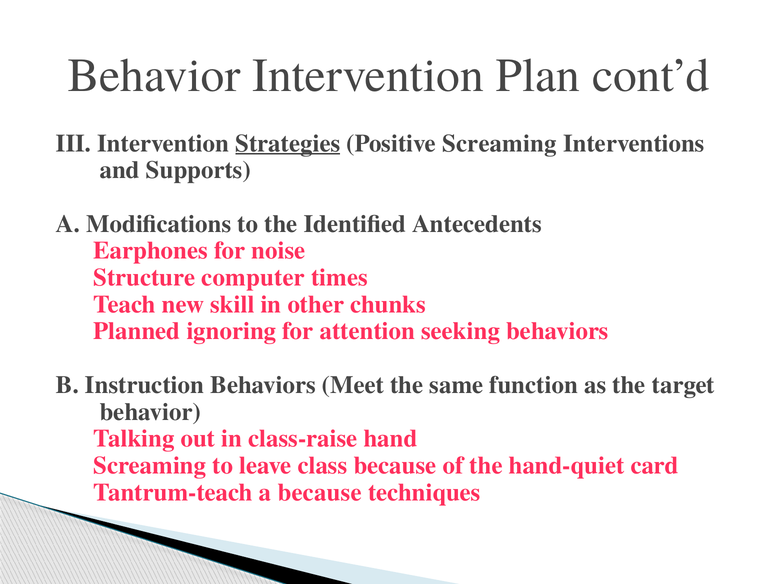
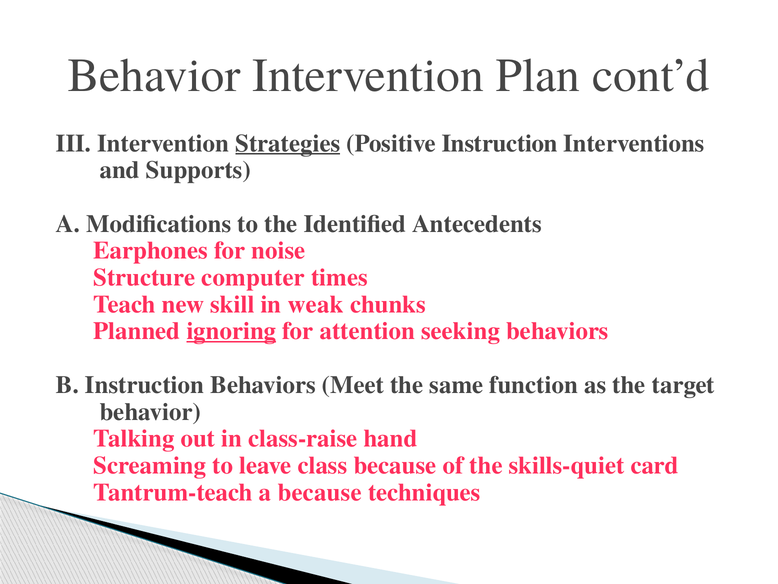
Positive Screaming: Screaming -> Instruction (500, 143)
other: other -> weak (316, 304)
ignoring underline: none -> present (231, 331)
hand-quiet: hand-quiet -> skills-quiet (567, 465)
